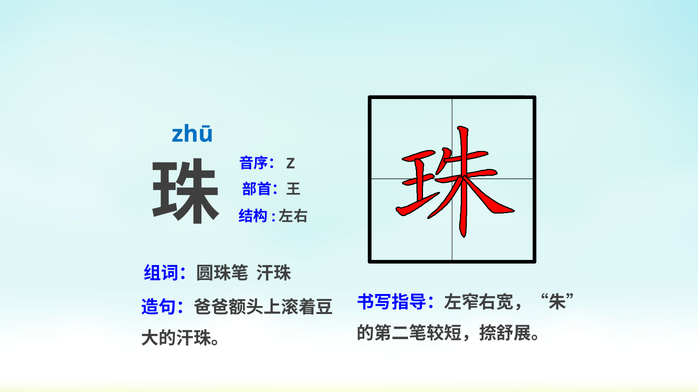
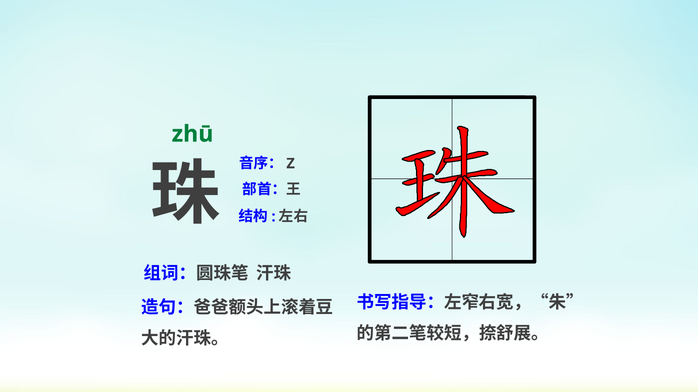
zhū colour: blue -> green (193, 134)
